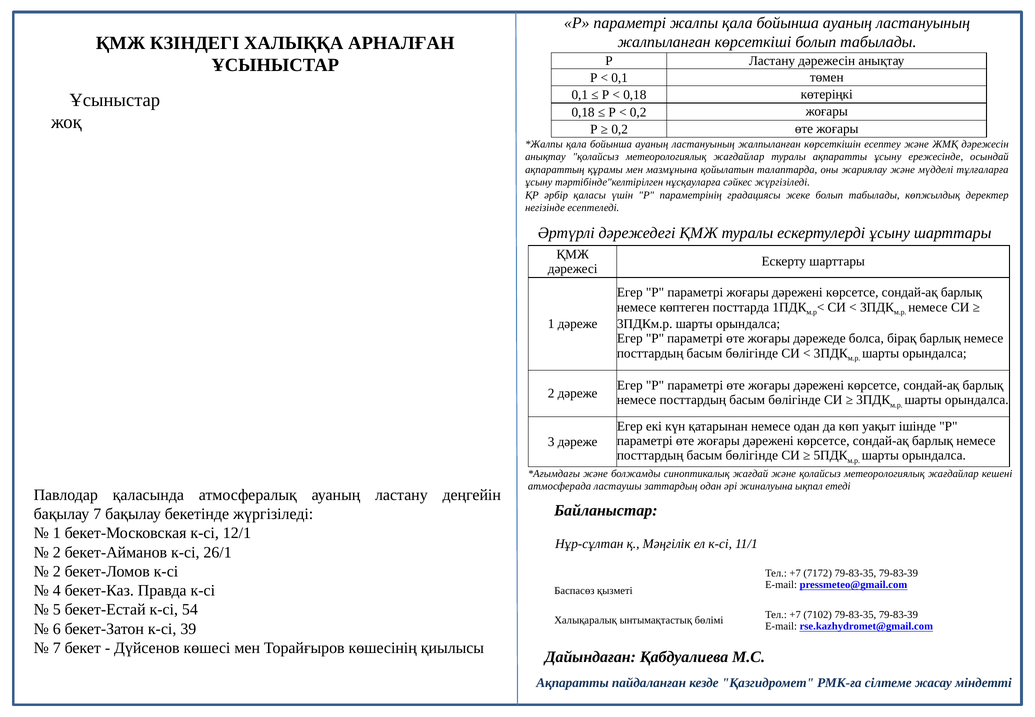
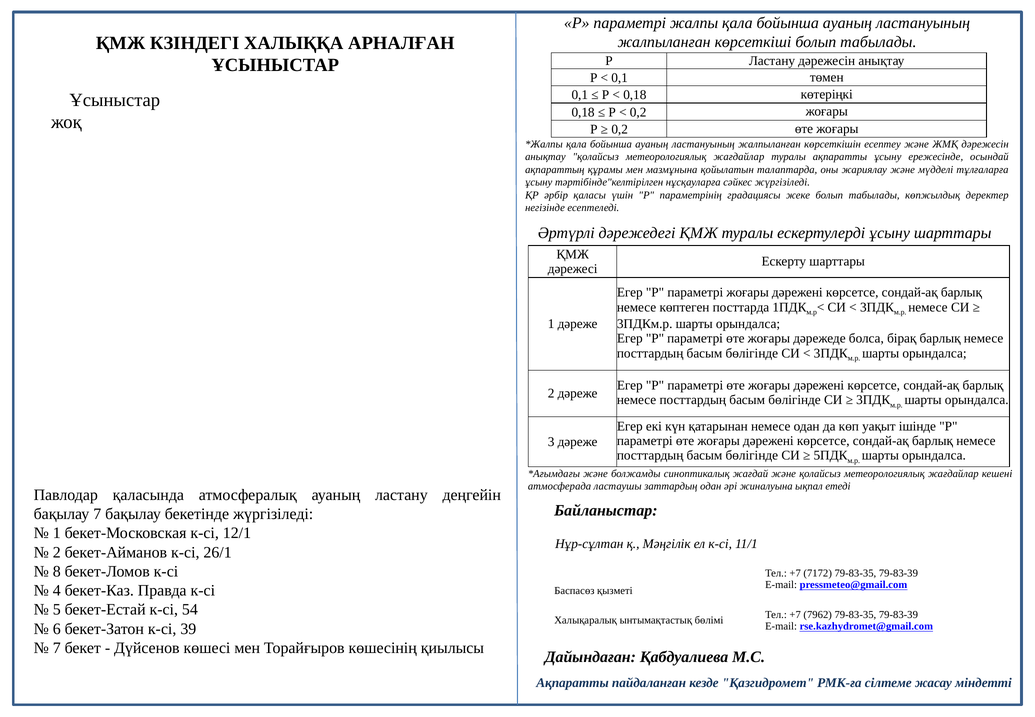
2: 2 -> 8 (57, 571)
7102: 7102 -> 7962 (818, 614)
